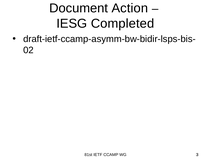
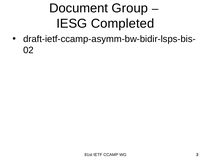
Action: Action -> Group (130, 8)
